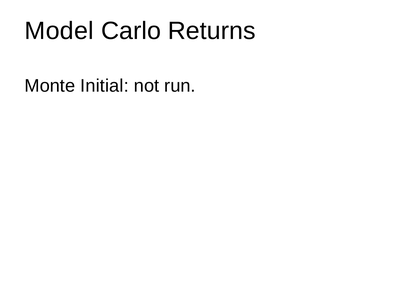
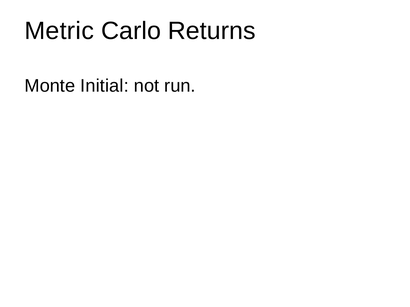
Model: Model -> Metric (59, 31)
